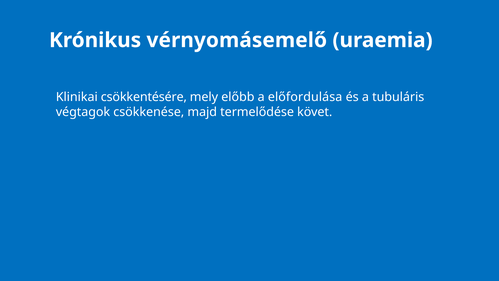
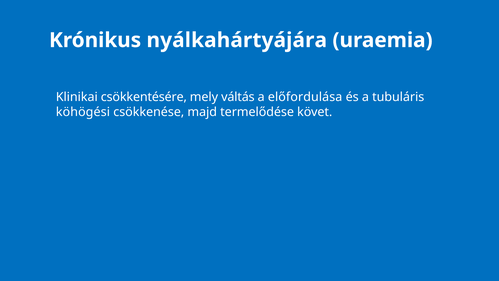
vérnyomásemelő: vérnyomásemelő -> nyálkahártyájára (237, 40)
előbb: előbb -> váltás (238, 97)
végtagok: végtagok -> köhögési (83, 112)
